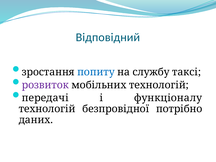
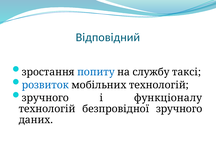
розвиток colour: purple -> blue (45, 85)
передачі: передачі -> зручного (45, 98)
безпровідної потрібно: потрібно -> зручного (179, 109)
